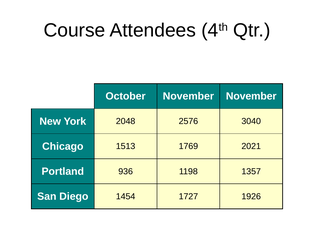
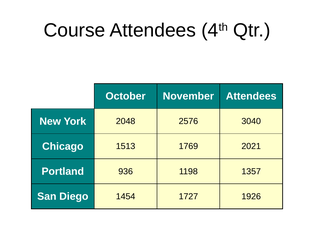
November November: November -> Attendees (251, 96)
